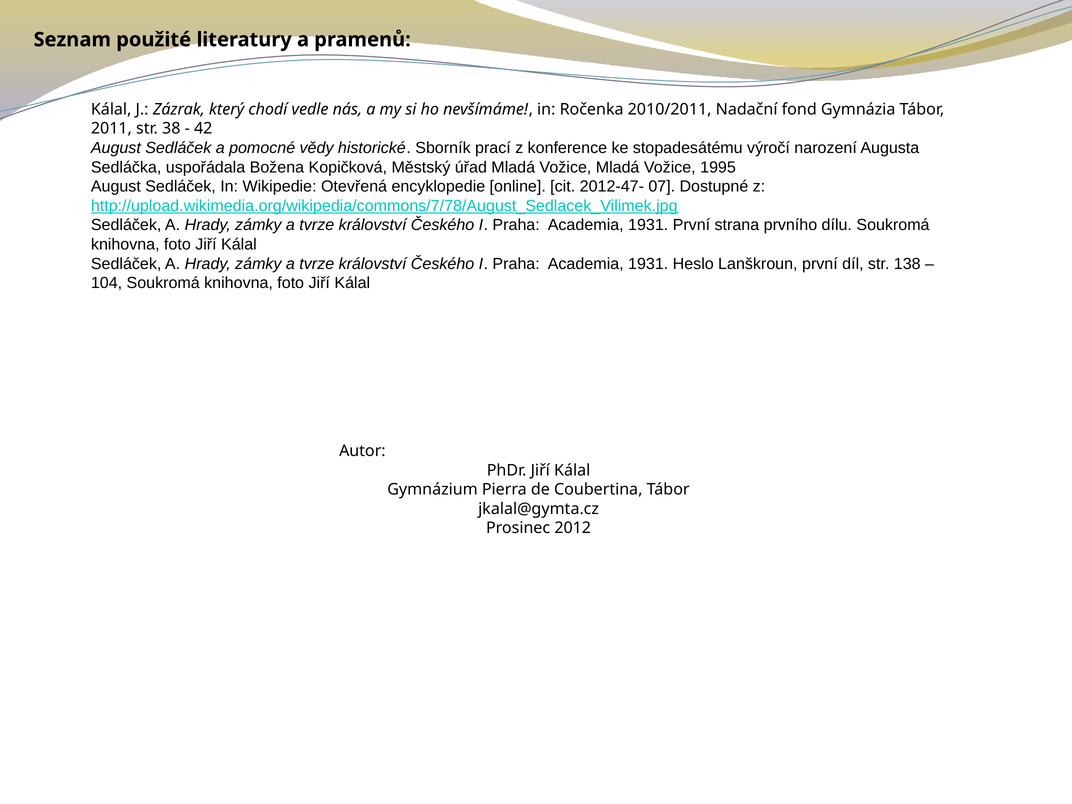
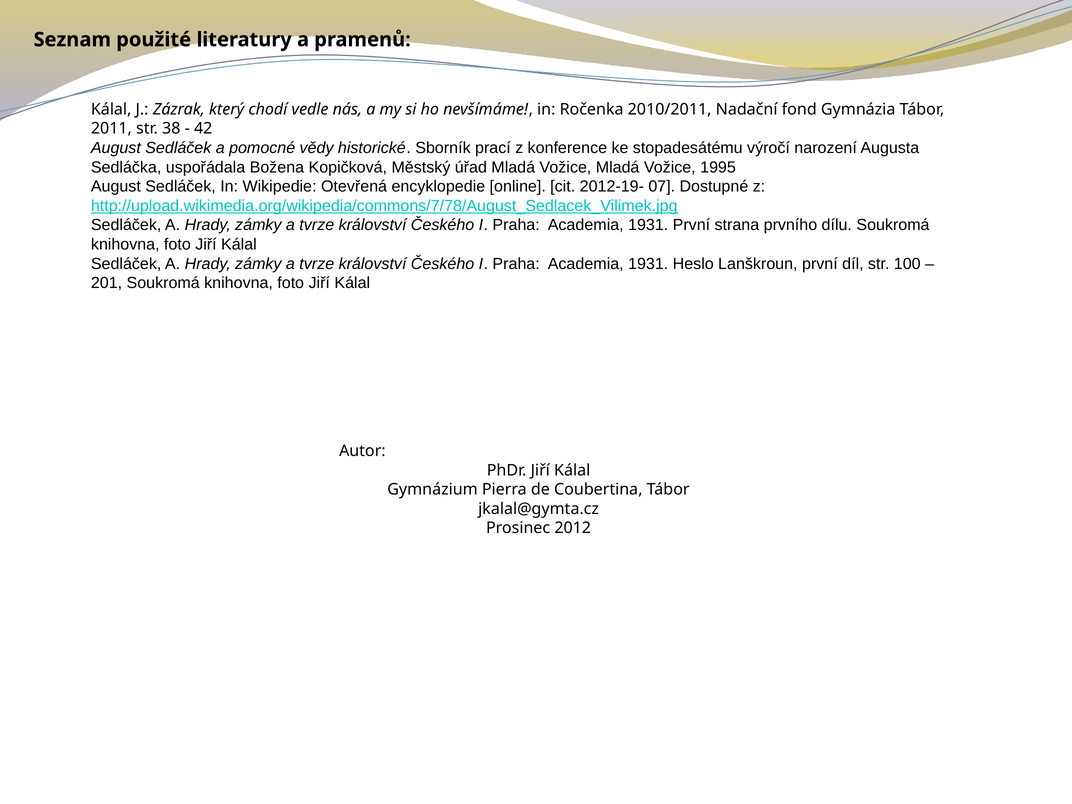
2012-47-: 2012-47- -> 2012-19- (612, 187)
138: 138 -> 100 (907, 264)
104: 104 -> 201 (107, 283)
